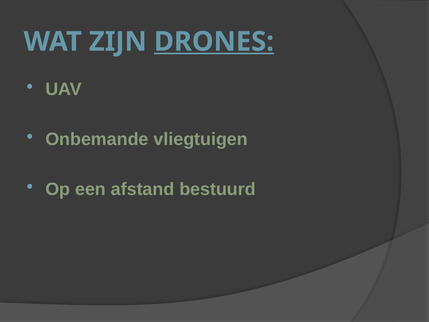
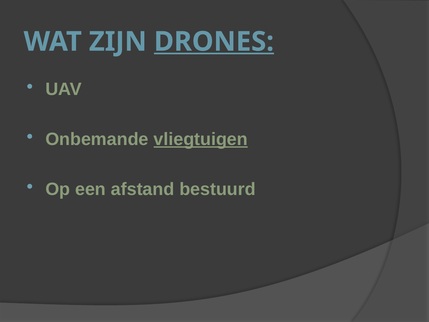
vliegtuigen underline: none -> present (201, 139)
